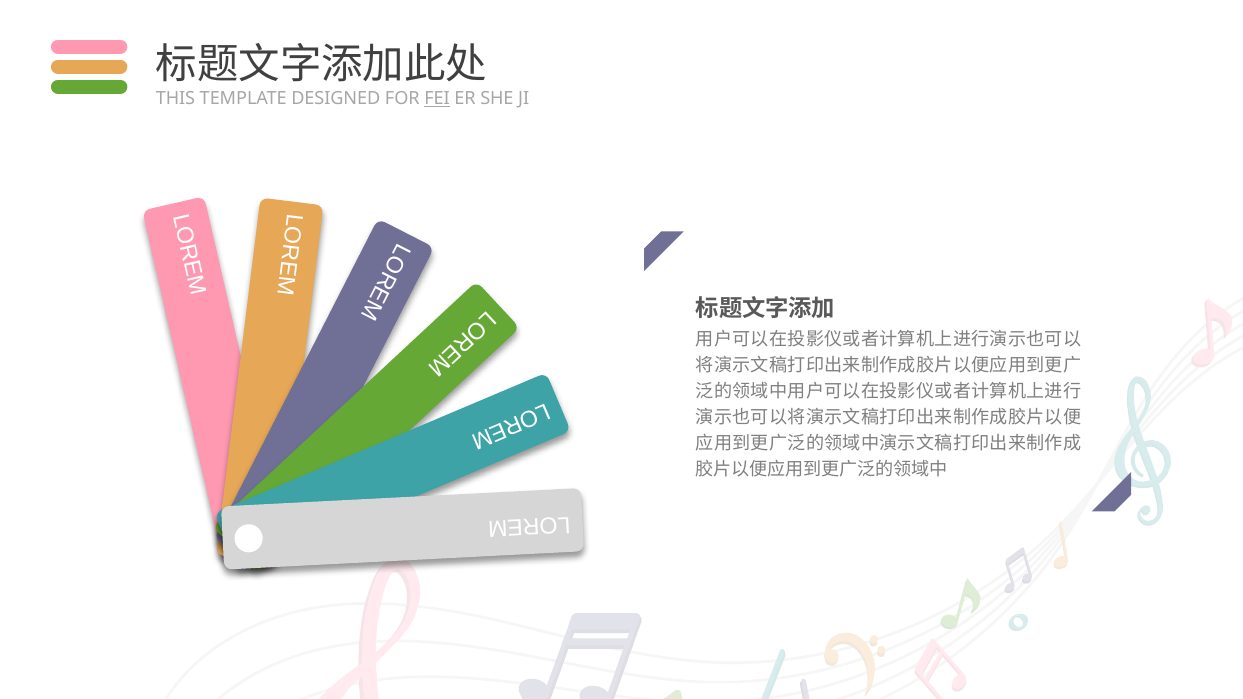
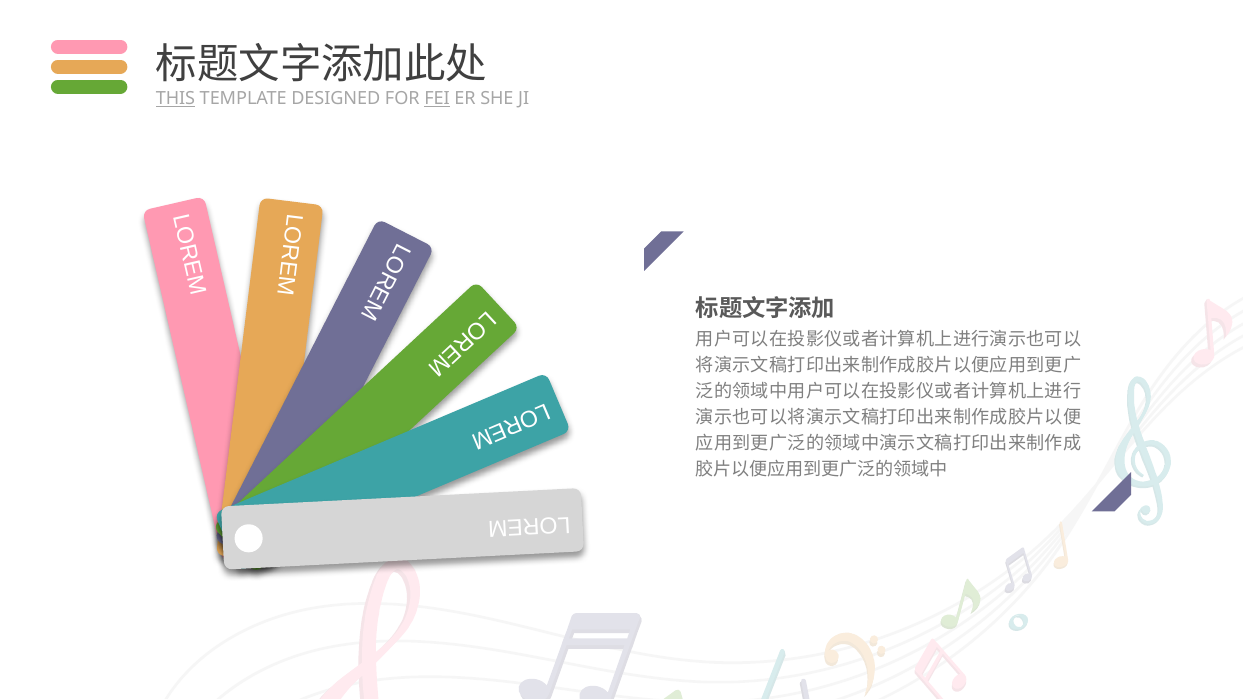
THIS underline: none -> present (175, 99)
